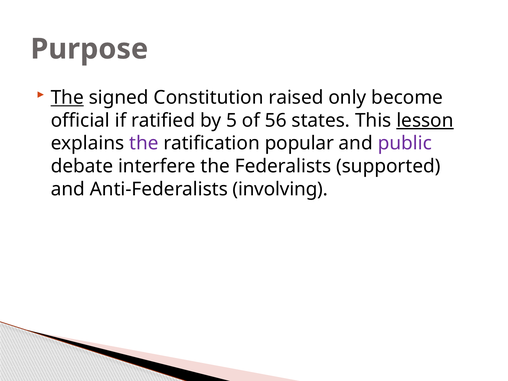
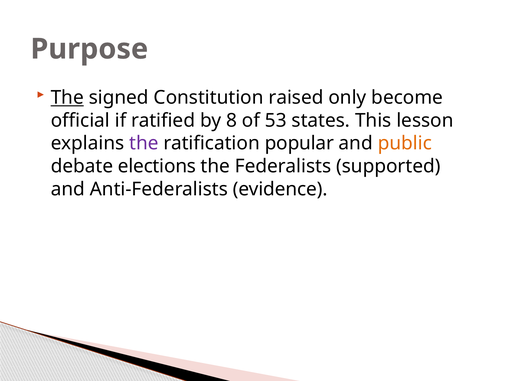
5: 5 -> 8 (231, 120)
56: 56 -> 53 (276, 120)
lesson underline: present -> none (425, 120)
public colour: purple -> orange (405, 143)
interfere: interfere -> elections (157, 166)
involving: involving -> evidence (280, 189)
